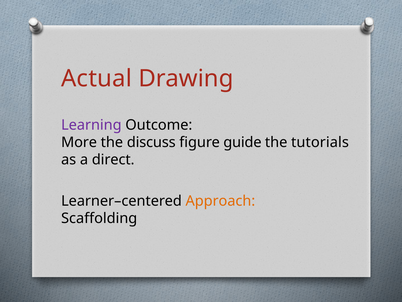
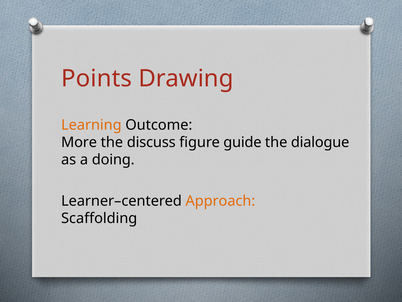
Actual: Actual -> Points (97, 79)
Learning colour: purple -> orange (91, 125)
tutorials: tutorials -> dialogue (320, 142)
direct: direct -> doing (113, 159)
